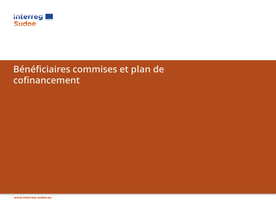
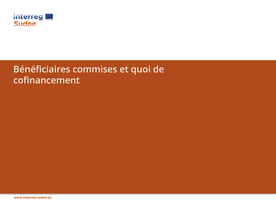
plan: plan -> quoi (141, 69)
